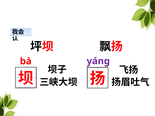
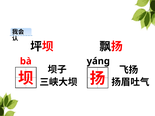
yáng colour: purple -> black (98, 61)
